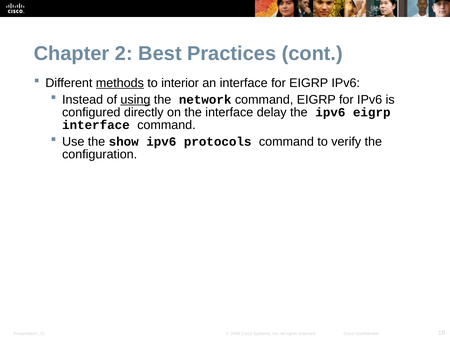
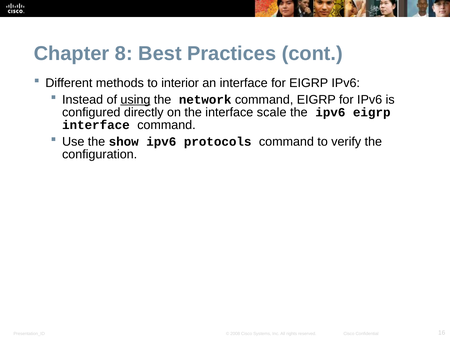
2: 2 -> 8 (124, 53)
methods underline: present -> none (120, 83)
delay: delay -> scale (272, 112)
